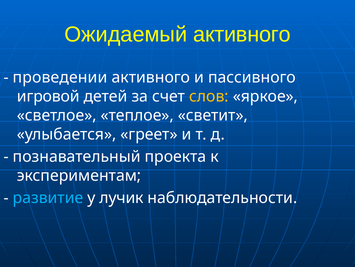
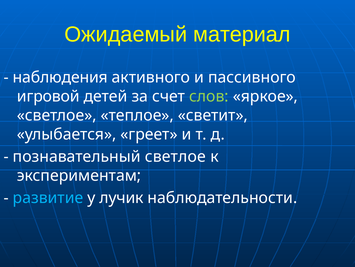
Ожидаемый активного: активного -> материал (242, 34)
проведении: проведении -> наблюдения (60, 77)
слов colour: yellow -> light green (209, 96)
познавательный проекта: проекта -> светлое (175, 156)
